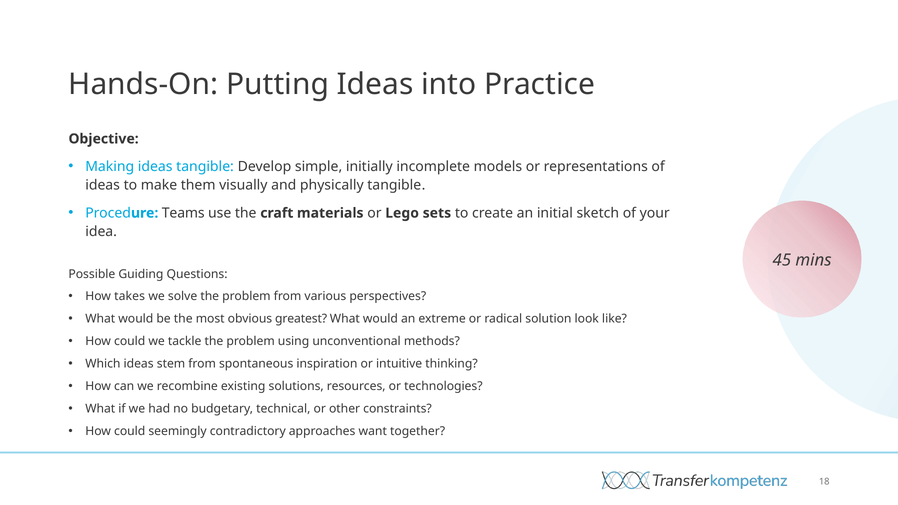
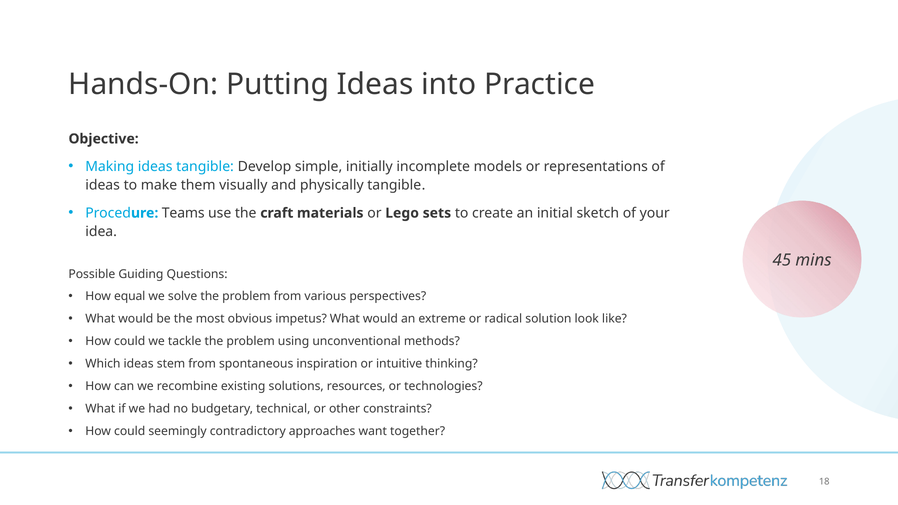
takes: takes -> equal (130, 296)
greatest: greatest -> impetus (301, 319)
